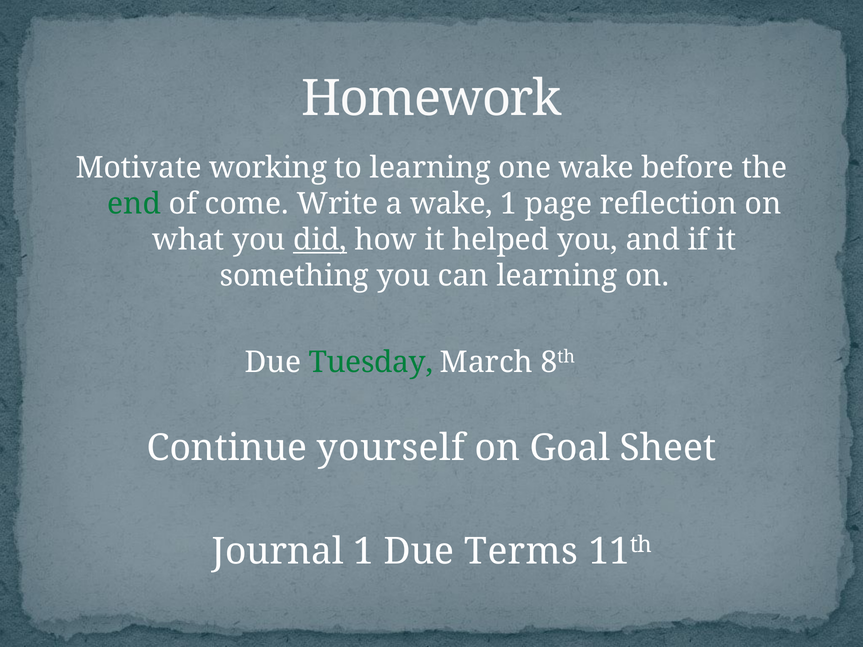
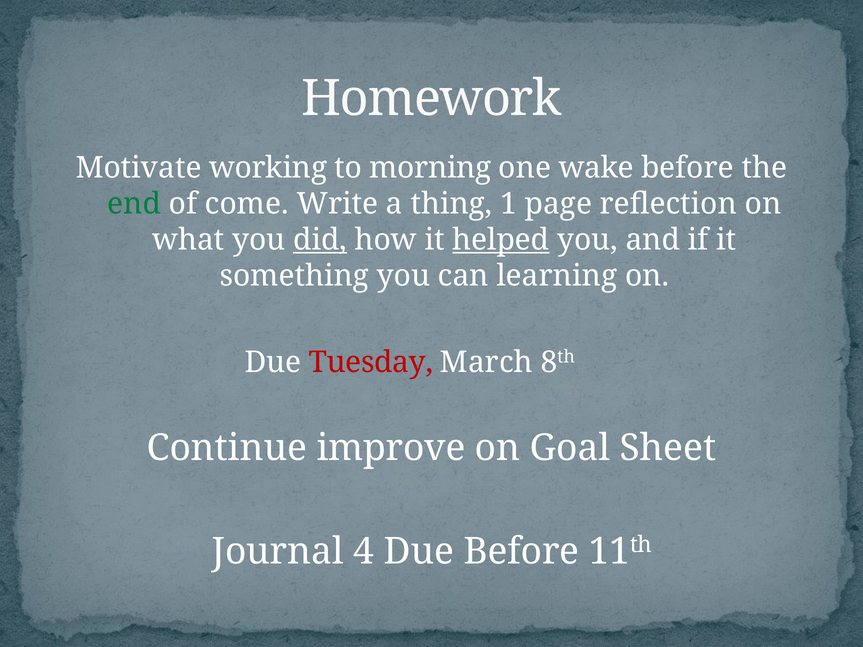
to learning: learning -> morning (430, 168)
a wake: wake -> thing (452, 204)
helped underline: none -> present (501, 240)
Tuesday colour: green -> red (371, 362)
yourself: yourself -> improve (391, 448)
Journal 1: 1 -> 4 (364, 552)
Due Terms: Terms -> Before (521, 552)
